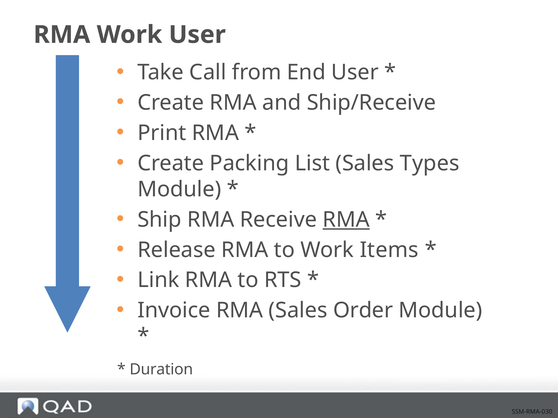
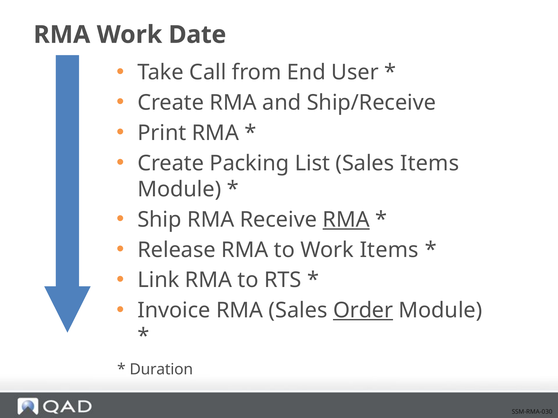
Work User: User -> Date (197, 35)
Sales Types: Types -> Items (430, 163)
Order underline: none -> present (363, 311)
